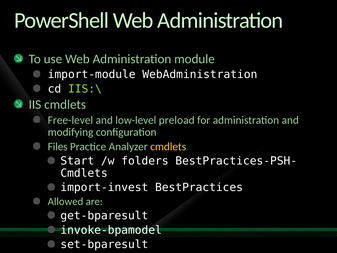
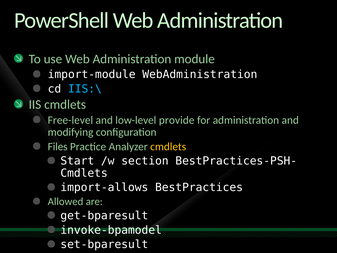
IIS:\ colour: light green -> light blue (85, 89)
preload: preload -> provide (177, 120)
folders: folders -> section (145, 161)
import-invest: import-invest -> import-allows (104, 187)
